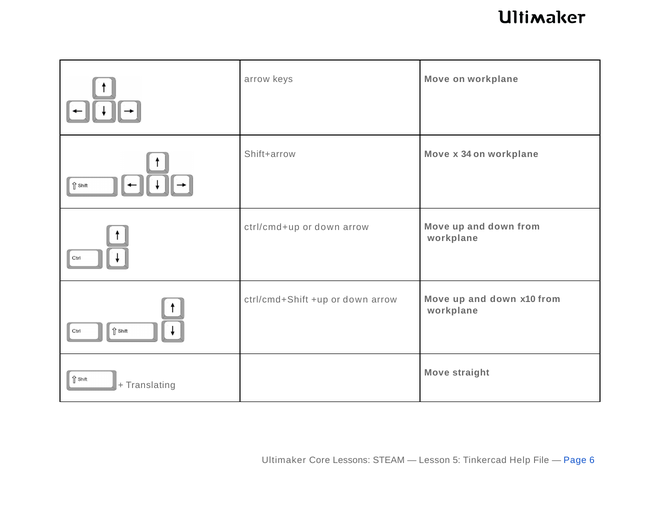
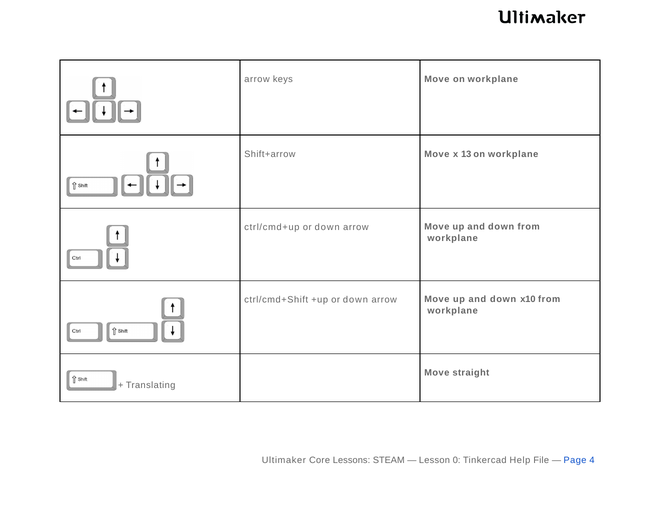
34: 34 -> 13 (466, 154)
5: 5 -> 0 (457, 460)
6: 6 -> 4 (592, 460)
